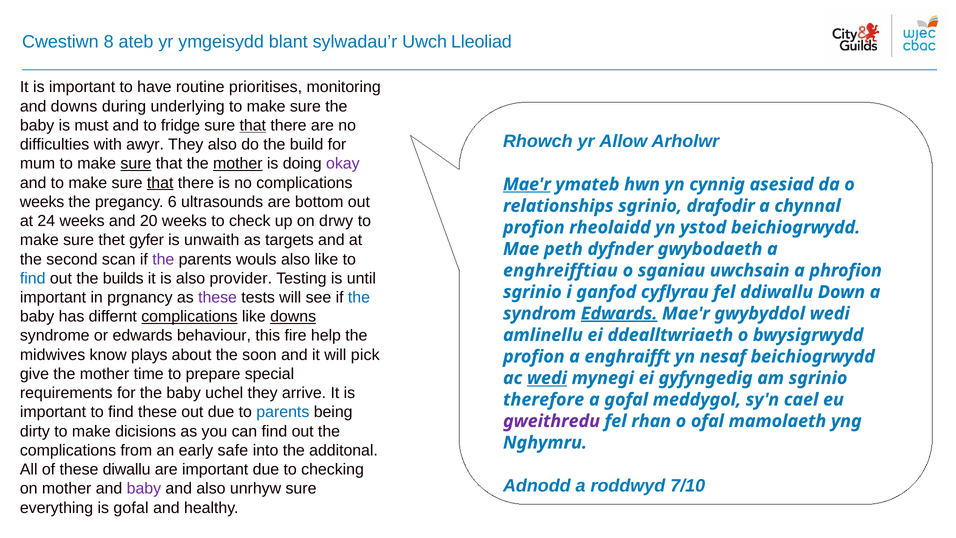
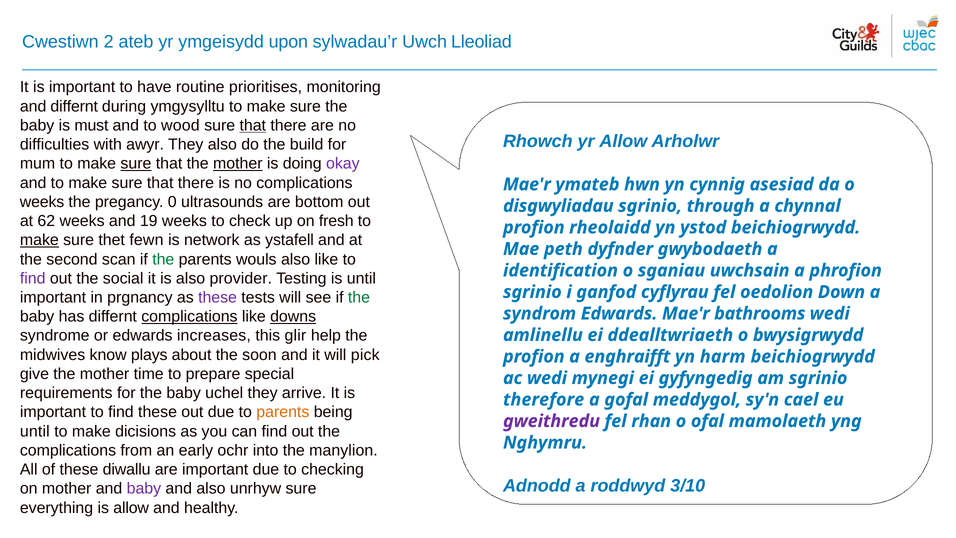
8: 8 -> 2 (109, 42)
blant: blant -> upon (288, 42)
and downs: downs -> differnt (74, 106)
underlying: underlying -> ymgysylltu (188, 106)
fridge: fridge -> wood (180, 125)
that underline: present -> none (160, 183)
Mae'r underline: present -> none (527, 184)
6: 6 -> 0 (172, 202)
relationships: relationships -> disgwyliadau (558, 206)
drafodir: drafodir -> through (721, 206)
24: 24 -> 62 (46, 221)
20: 20 -> 19 (149, 221)
drwy: drwy -> fresh (336, 221)
make underline: none -> present (39, 240)
gyfer: gyfer -> fewn (146, 240)
unwaith: unwaith -> network (212, 240)
targets: targets -> ystafell (290, 240)
the colour: purple -> green (163, 259)
enghreifftiau: enghreifftiau -> identification (560, 270)
find colour: blue -> purple (33, 278)
builds: builds -> social (123, 278)
ddiwallu: ddiwallu -> oedolion (777, 292)
the colour: blue -> green (359, 297)
Edwards underline: present -> none (619, 313)
gwybyddol: gwybyddol -> bathrooms (760, 313)
behaviour: behaviour -> increases (214, 336)
fire: fire -> glir (295, 336)
nesaf: nesaf -> harm (723, 356)
wedi underline: present -> none (547, 378)
parents colour: blue -> orange (283, 412)
dirty: dirty -> until (35, 431)
safe: safe -> ochr (233, 450)
additonal: additonal -> manylion (343, 450)
7/10: 7/10 -> 3/10 (688, 485)
is gofal: gofal -> allow (131, 508)
